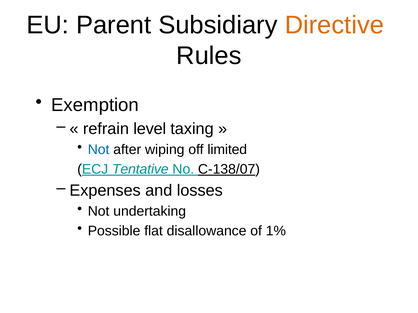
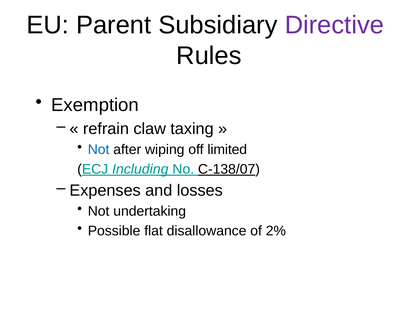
Directive colour: orange -> purple (334, 25)
level: level -> claw (150, 129)
Tentative: Tentative -> Including (140, 169)
1%: 1% -> 2% (276, 231)
